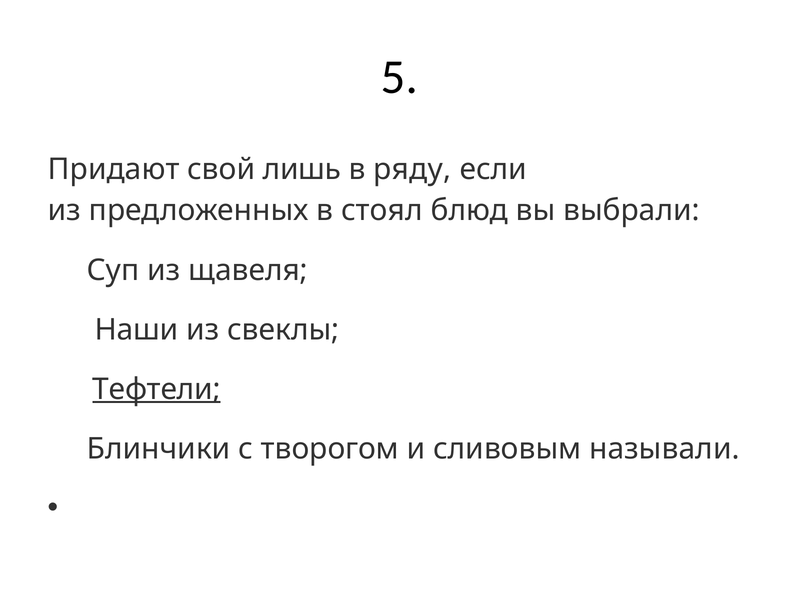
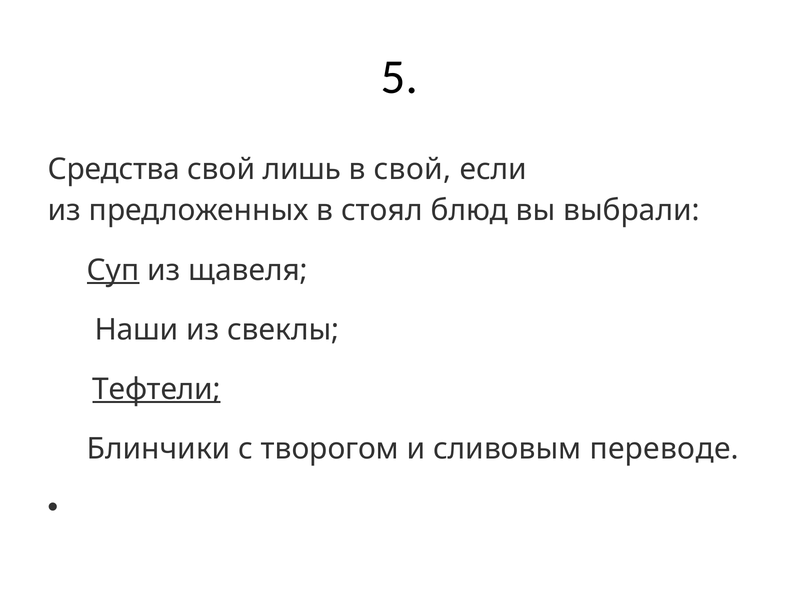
Придают: Придают -> Средства (114, 169)
в ряду: ряду -> свой (412, 169)
Суп underline: none -> present (113, 270)
называли: называли -> переводе (664, 449)
